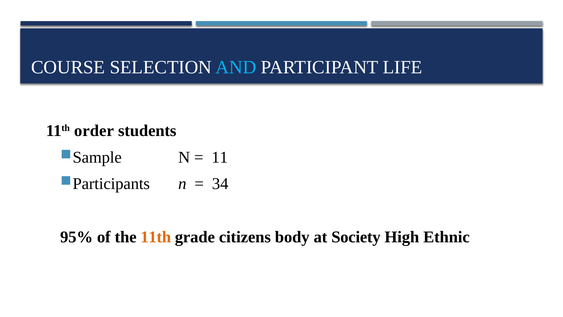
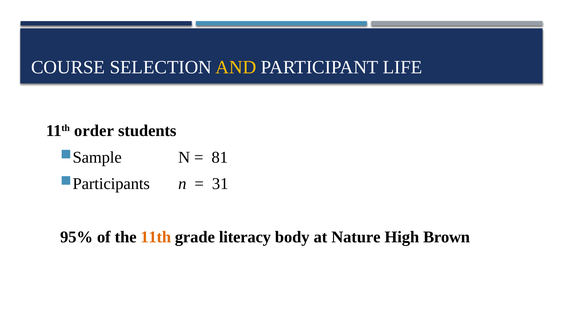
AND colour: light blue -> yellow (236, 67)
11: 11 -> 81 (220, 157)
34: 34 -> 31 (220, 184)
citizens: citizens -> literacy (245, 237)
Society: Society -> Nature (356, 237)
Ethnic: Ethnic -> Brown (447, 237)
